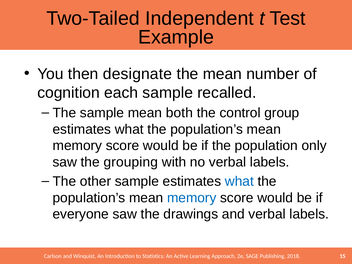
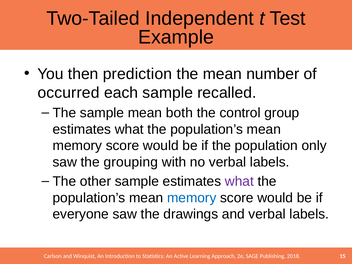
designate: designate -> prediction (137, 74)
cognition: cognition -> occurred (69, 93)
what colour: blue -> purple (239, 181)
